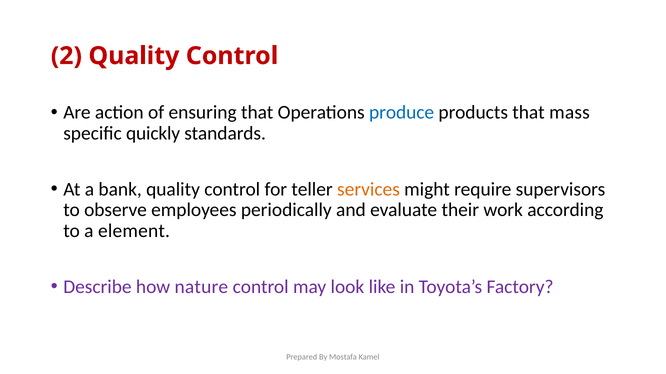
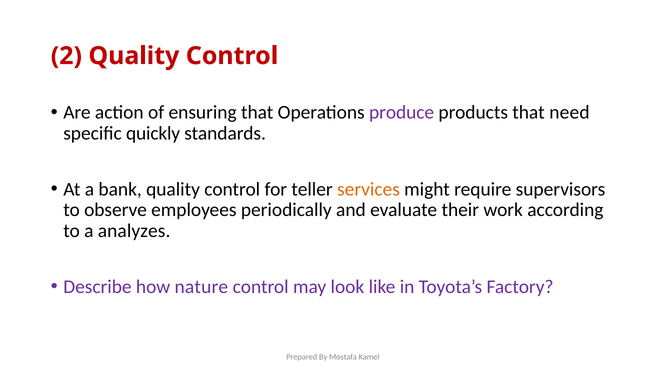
produce colour: blue -> purple (402, 113)
mass: mass -> need (569, 113)
element: element -> analyzes (134, 231)
